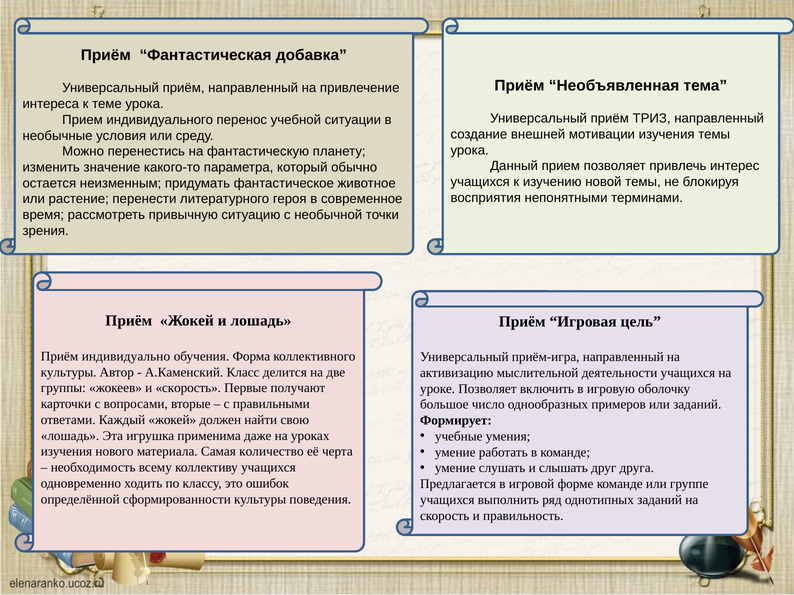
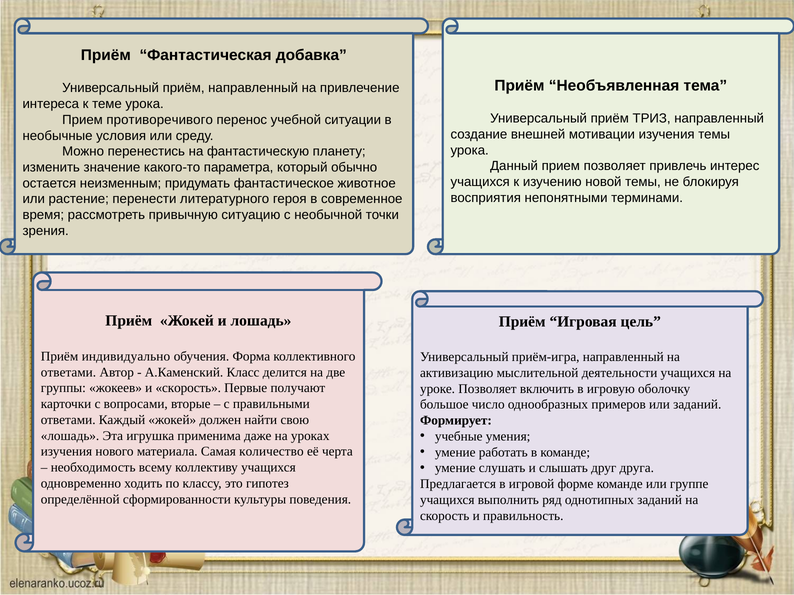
индивидуального: индивидуального -> противоречивого (160, 120)
культуры: культуры -> ответами (69, 373)
ошибок: ошибок -> гипотез (267, 484)
